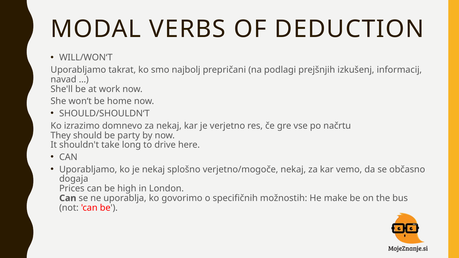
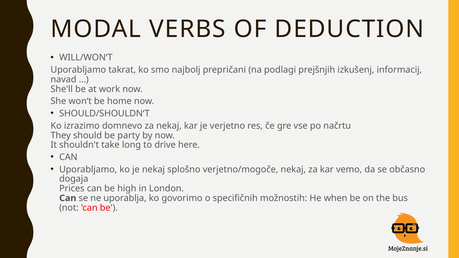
make: make -> when (336, 198)
